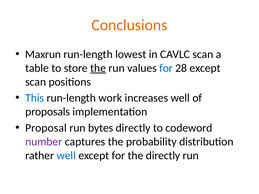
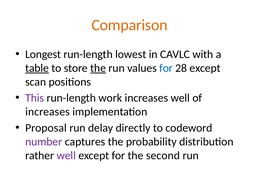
Conclusions: Conclusions -> Comparison (129, 25)
Maxrun: Maxrun -> Longest (43, 54)
CAVLC scan: scan -> with (203, 54)
table underline: none -> present (37, 68)
This colour: blue -> purple (35, 98)
proposals: proposals -> increases (48, 112)
bytes: bytes -> delay (101, 128)
well colour: blue -> purple (66, 156)
the directly: directly -> second (163, 156)
